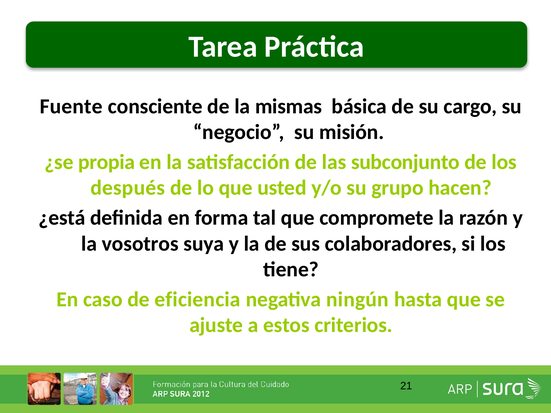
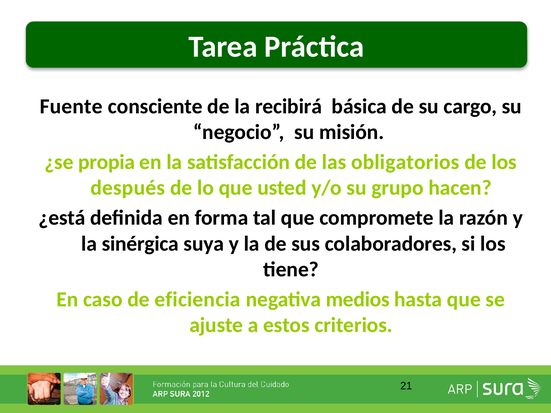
mismas: mismas -> recibirá (289, 107)
subconjunto: subconjunto -> obligatorios (405, 162)
vosotros: vosotros -> sinérgica (140, 244)
ningún: ningún -> medios (358, 300)
